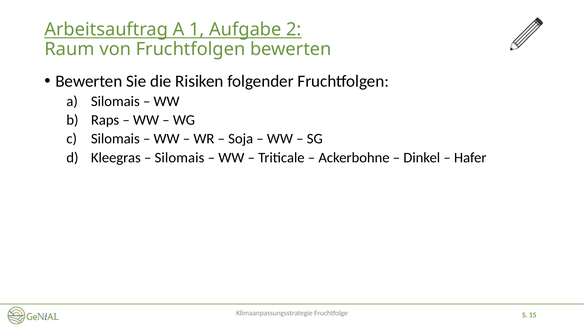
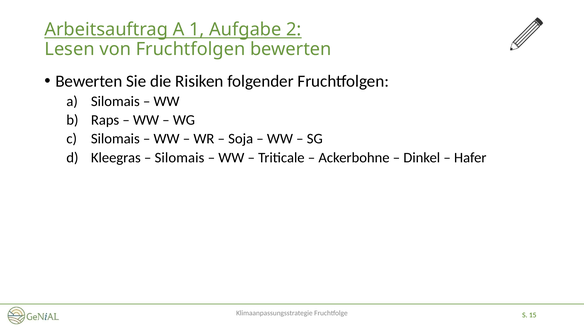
Raum: Raum -> Lesen (70, 49)
